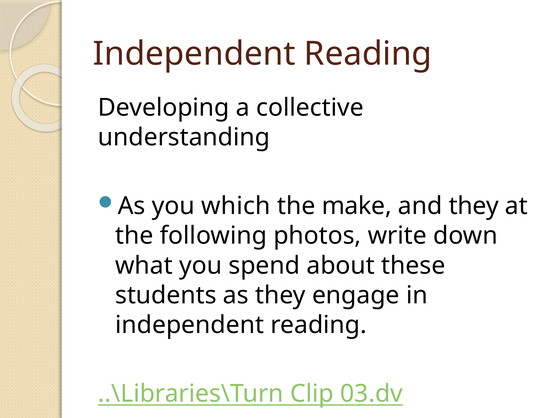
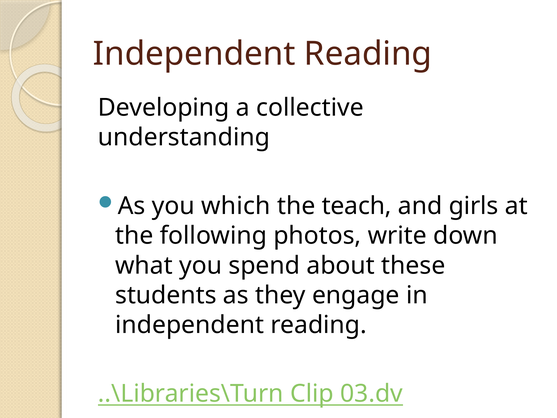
make: make -> teach (357, 206)
and they: they -> girls (474, 206)
